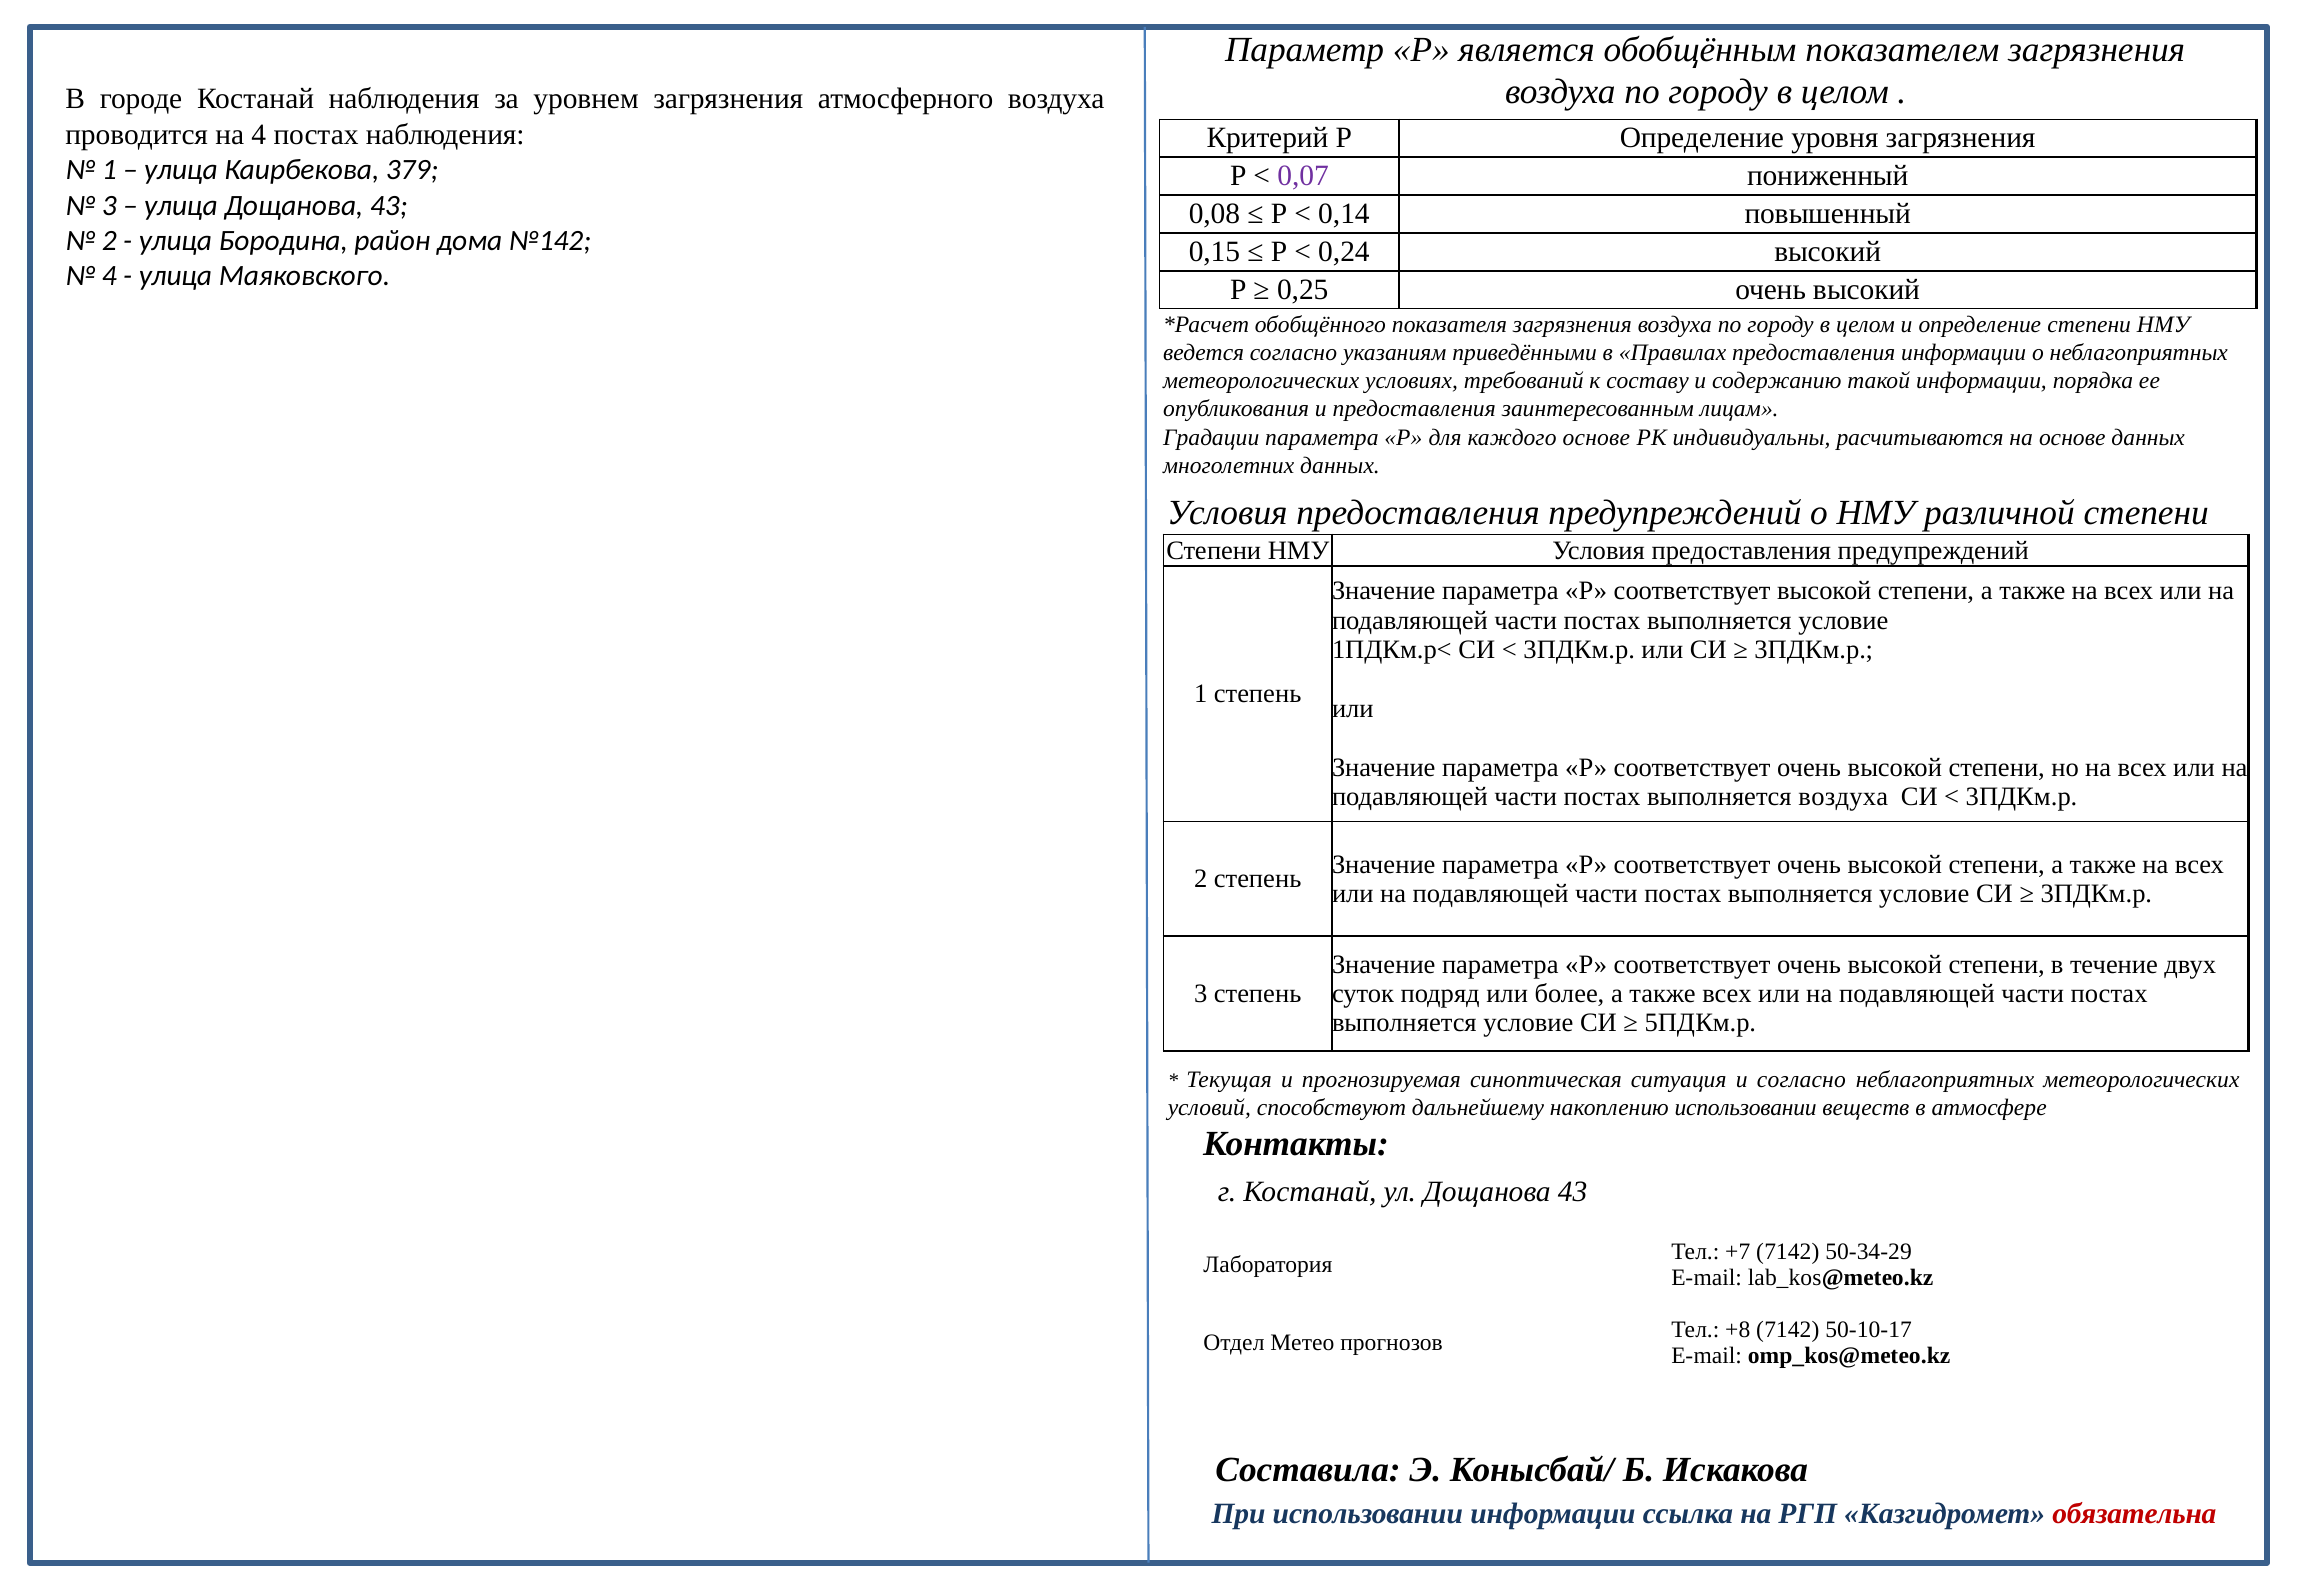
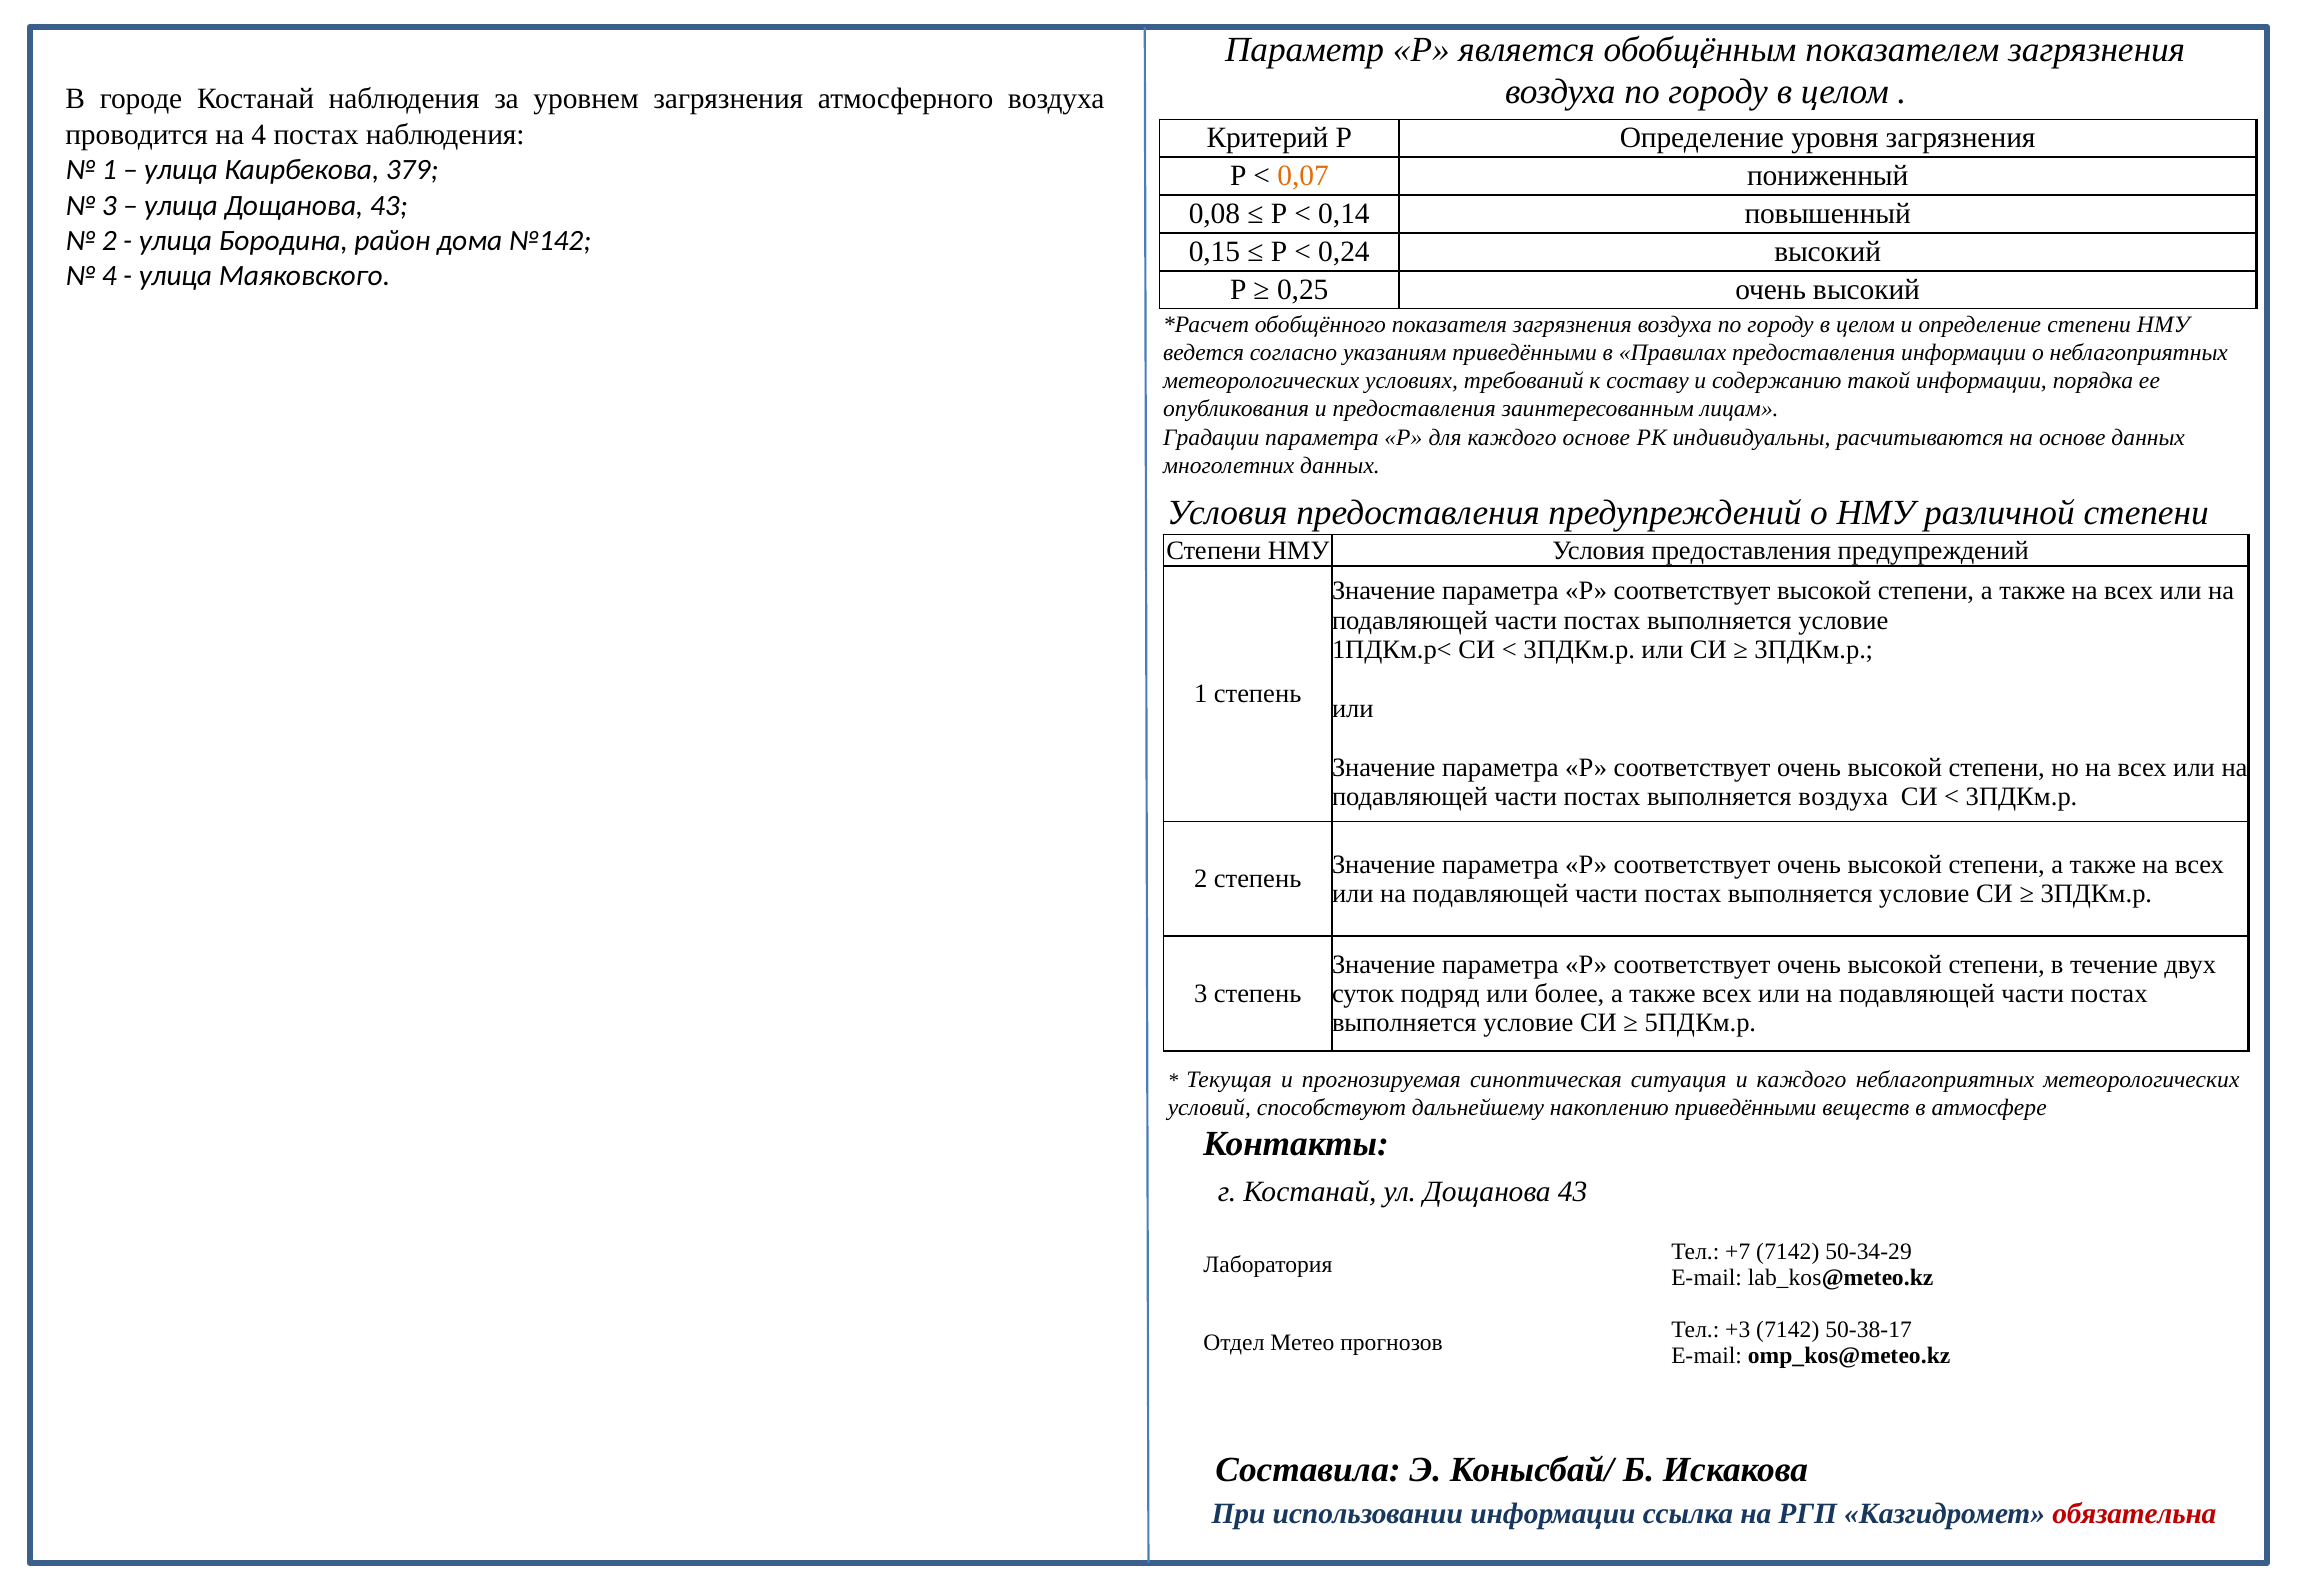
0,07 colour: purple -> orange (1303, 176)
и согласно: согласно -> каждого (1802, 1080)
накоплению использовании: использовании -> приведёнными (1746, 1108)
+8: +8 -> +3 (1738, 1330)
50-10-17: 50-10-17 -> 50-38-17 (1869, 1330)
